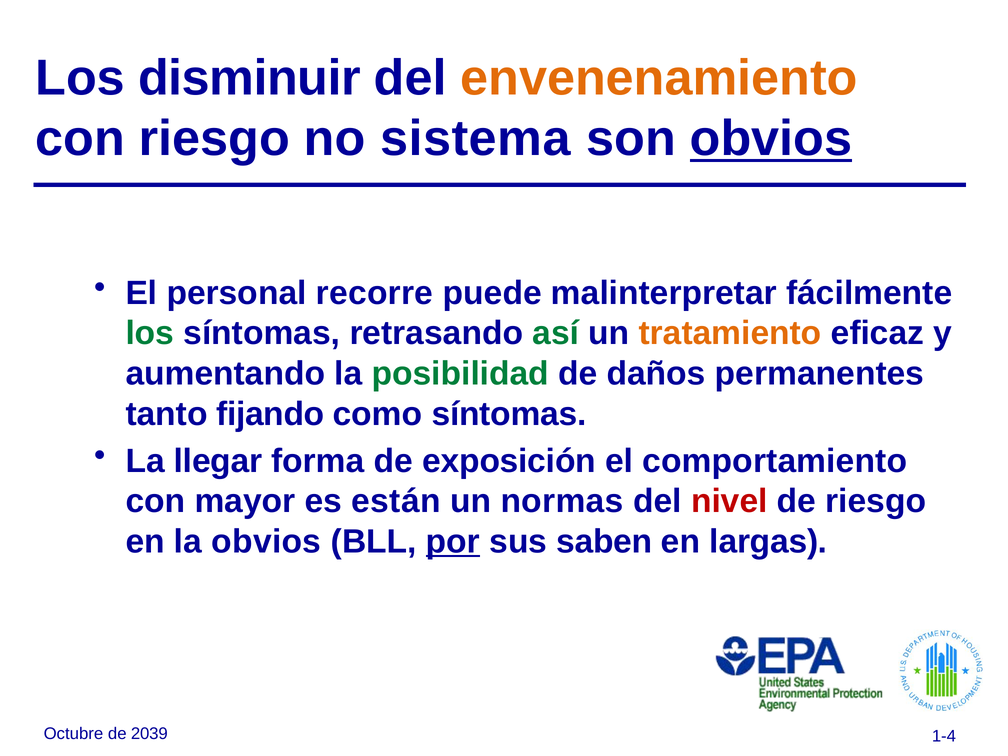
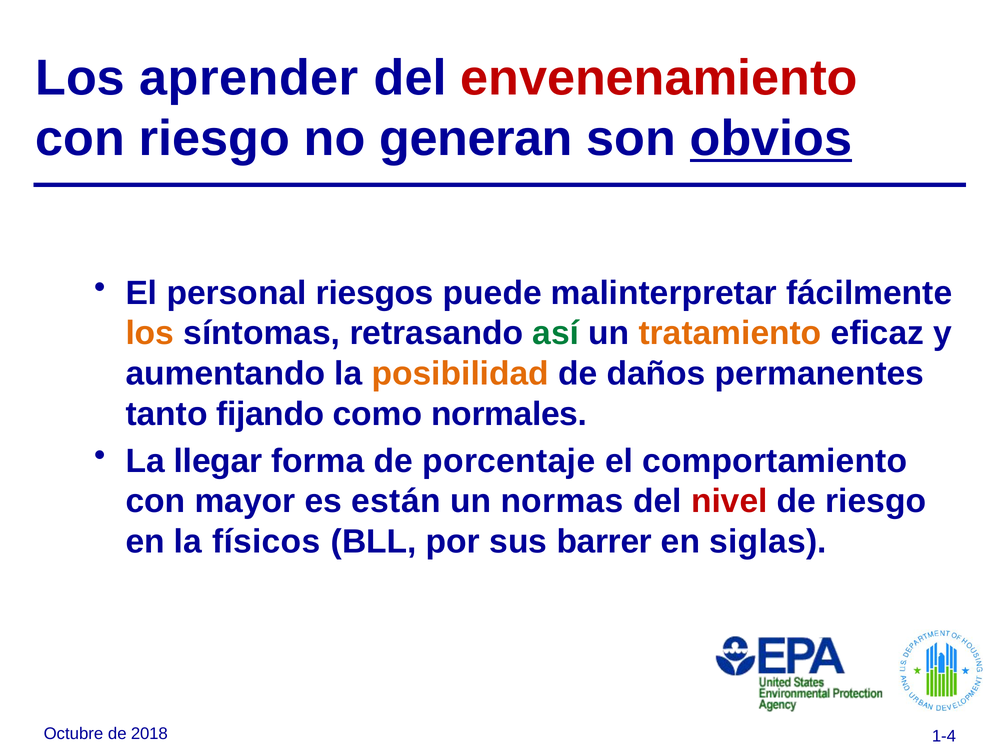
disminuir: disminuir -> aprender (249, 78)
envenenamiento colour: orange -> red (659, 78)
sistema: sistema -> generan (476, 139)
recorre: recorre -> riesgos (375, 293)
los colour: green -> orange (150, 333)
posibilidad colour: green -> orange (460, 374)
como síntomas: síntomas -> normales (509, 414)
exposición: exposición -> porcentaje (509, 461)
la obvios: obvios -> físicos (266, 542)
por underline: present -> none (453, 542)
saben: saben -> barrer (604, 542)
largas: largas -> siglas (768, 542)
2039: 2039 -> 2018 (149, 734)
